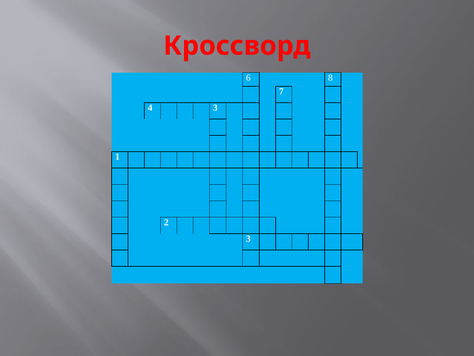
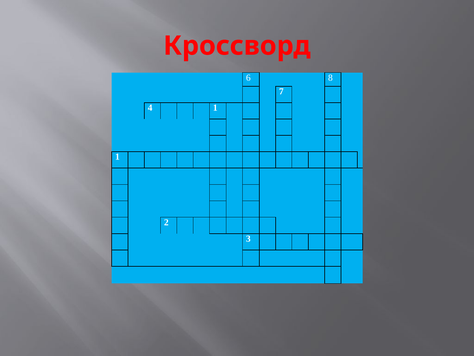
4 3: 3 -> 1 (215, 108)
